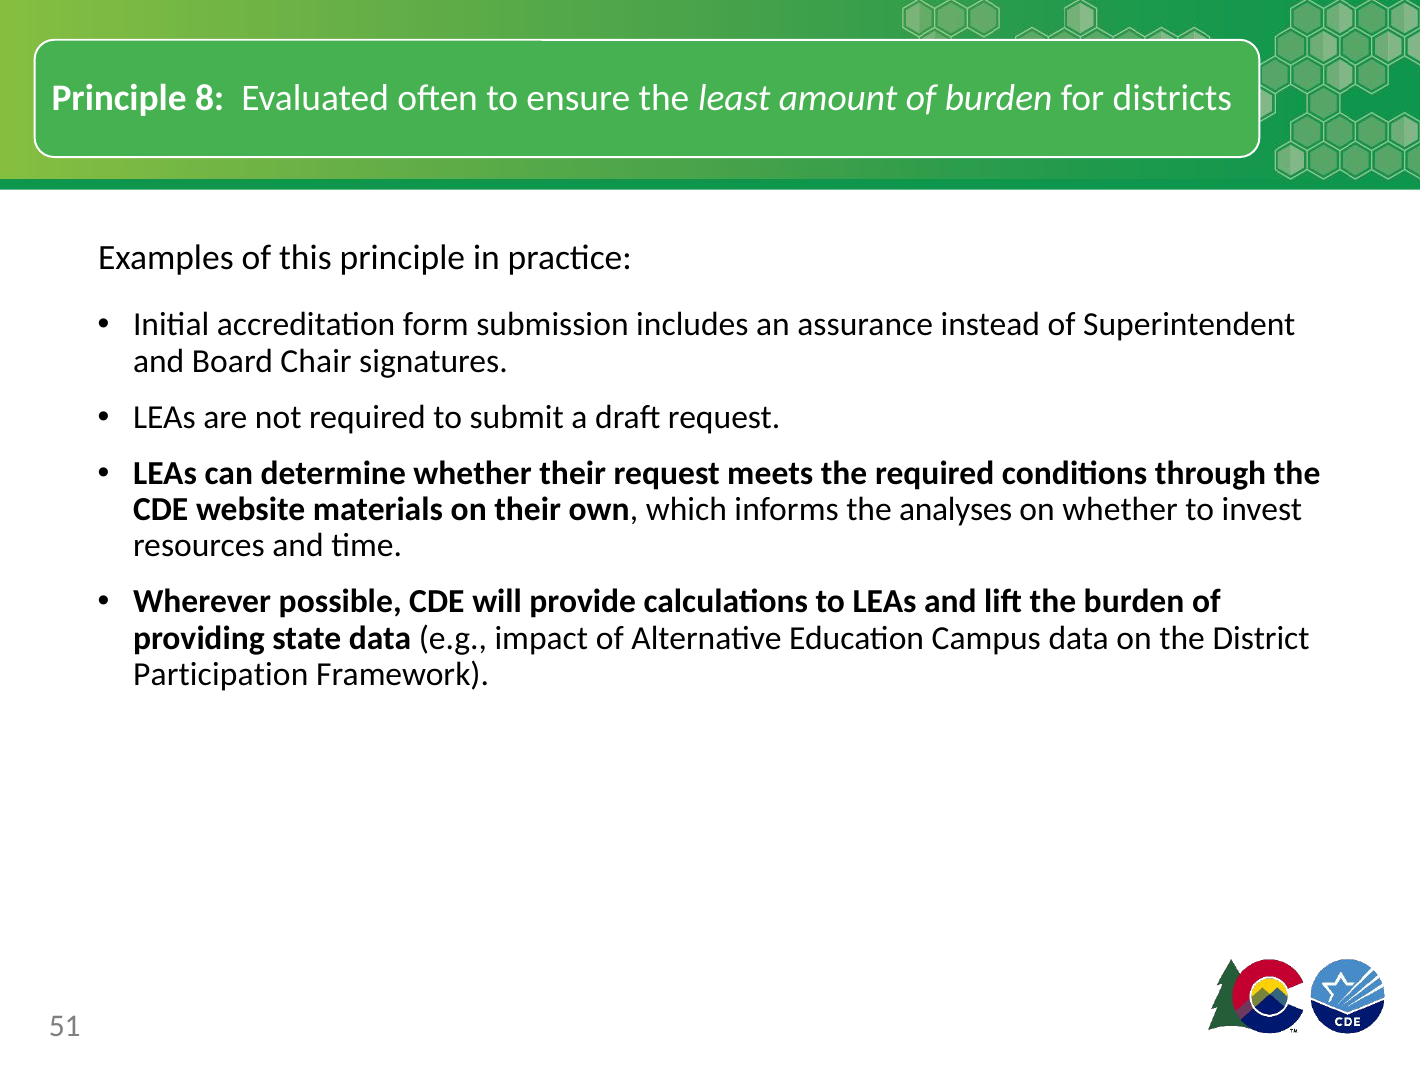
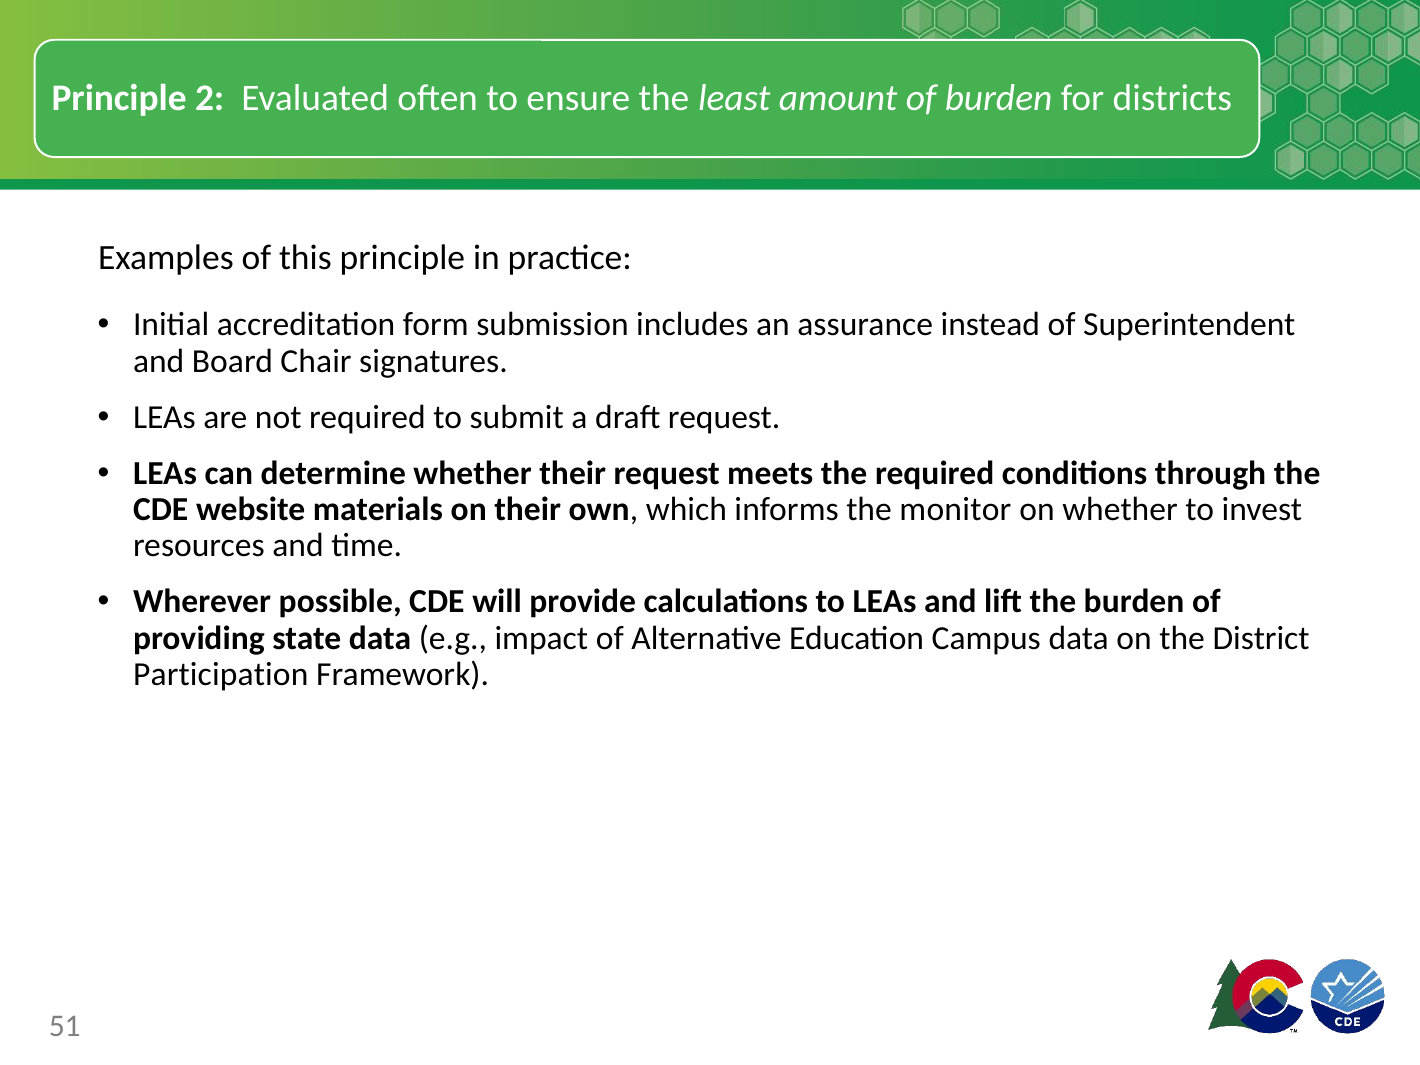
8: 8 -> 2 (210, 98)
analyses: analyses -> monitor (955, 510)
